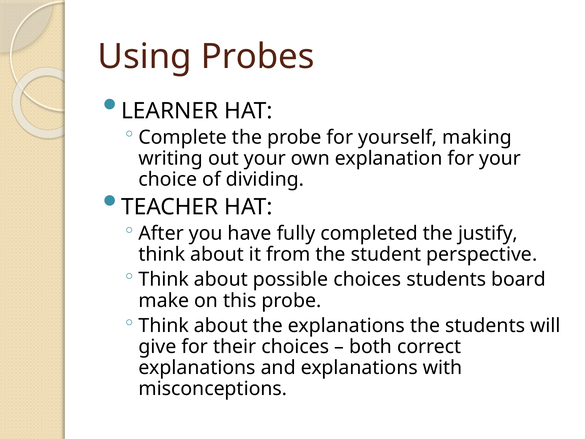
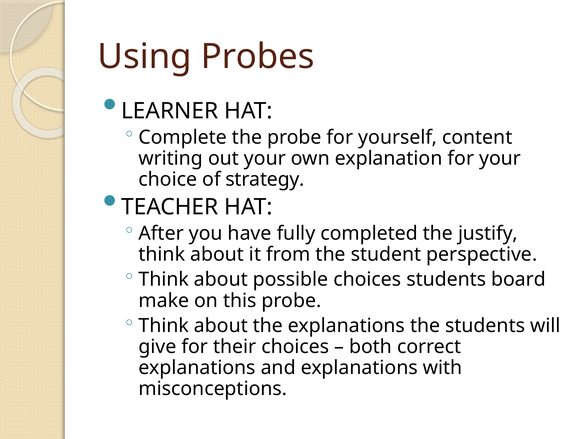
making: making -> content (477, 137)
dividing: dividing -> strategy (265, 179)
